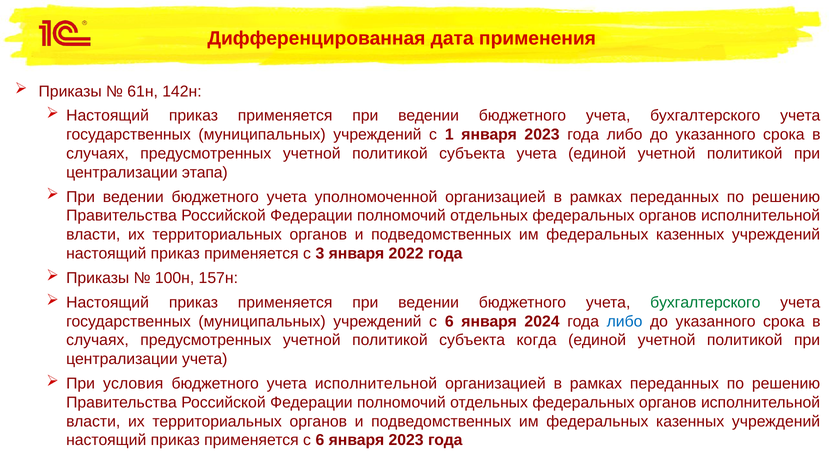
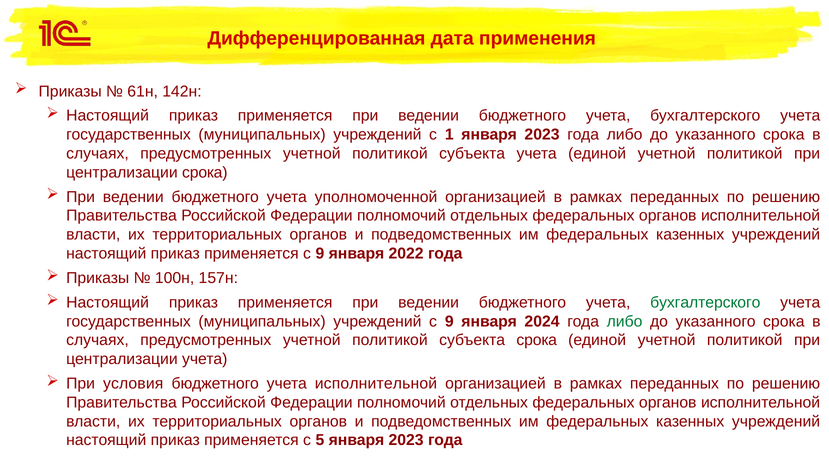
централизации этапа: этапа -> срока (205, 172)
применяется с 3: 3 -> 9 (320, 253)
учреждений с 6: 6 -> 9 (449, 321)
либо colour: blue -> green (625, 321)
субъекта когда: когда -> срока (537, 340)
применяется с 6: 6 -> 5 (320, 440)
